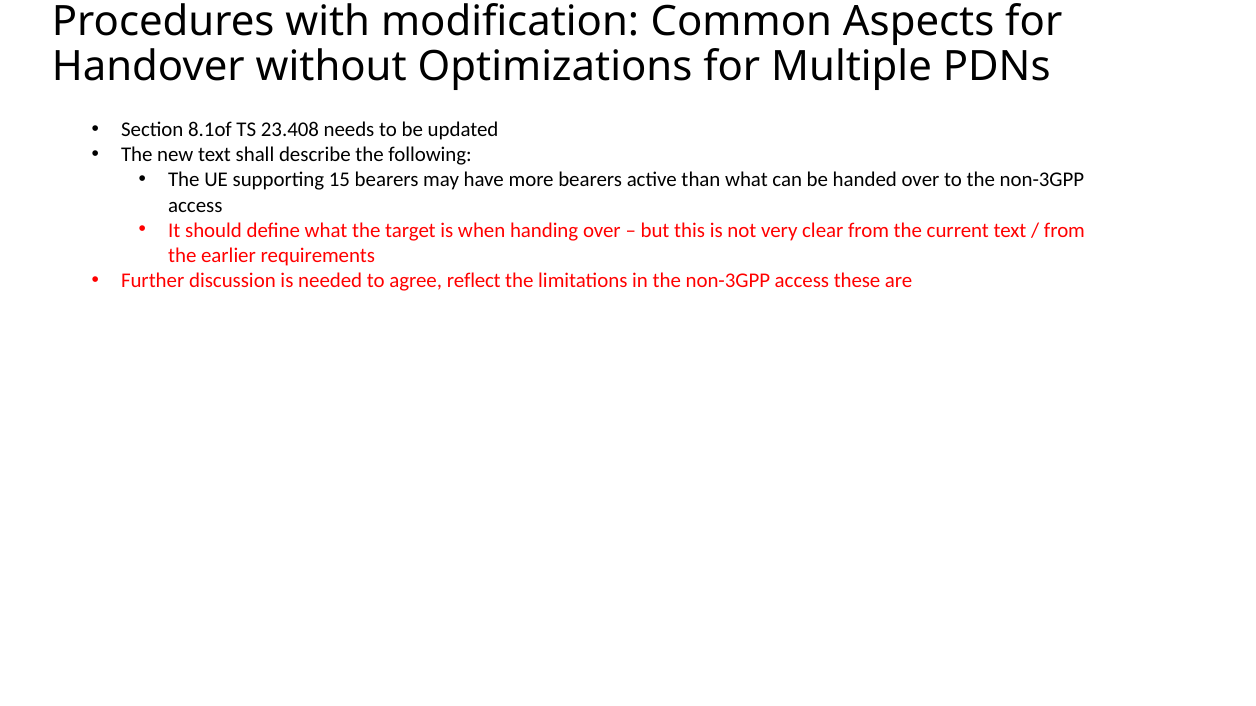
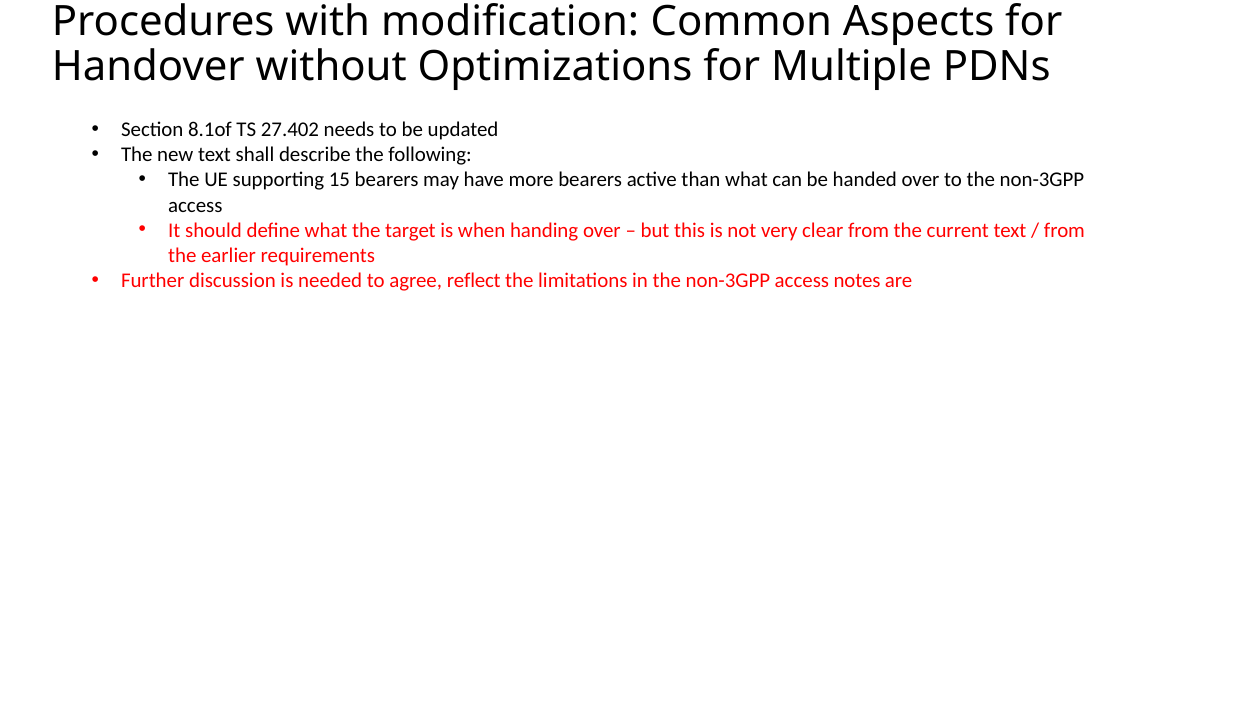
23.408: 23.408 -> 27.402 (290, 130)
these: these -> notes (857, 281)
